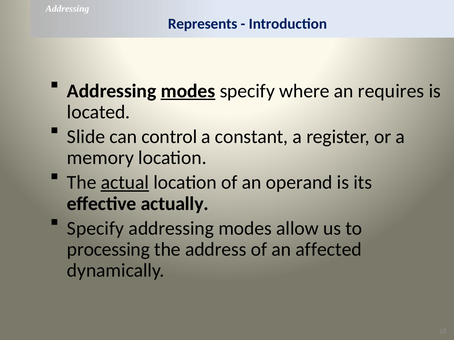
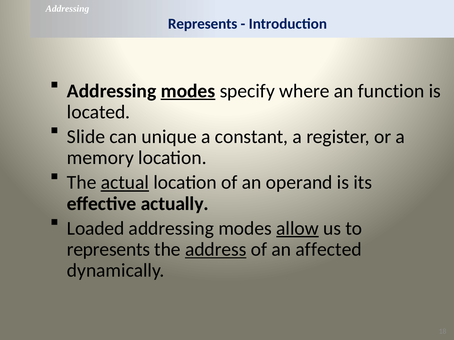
requires: requires -> function (391, 91)
control: control -> unique (169, 137)
Specify: Specify -> Loaded (96, 229)
allow underline: none -> present (298, 229)
processing: processing -> represents (108, 250)
address underline: none -> present (216, 250)
